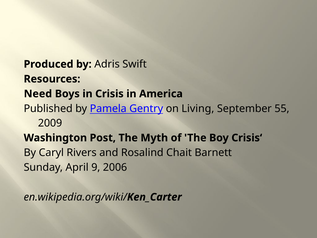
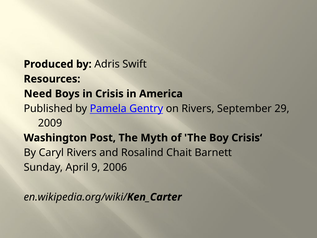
on Living: Living -> Rivers (198, 108)
55: 55 -> 29 (282, 108)
